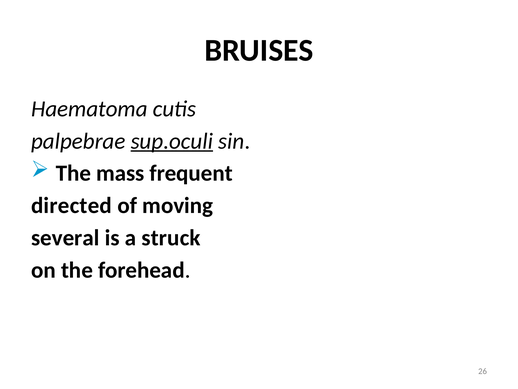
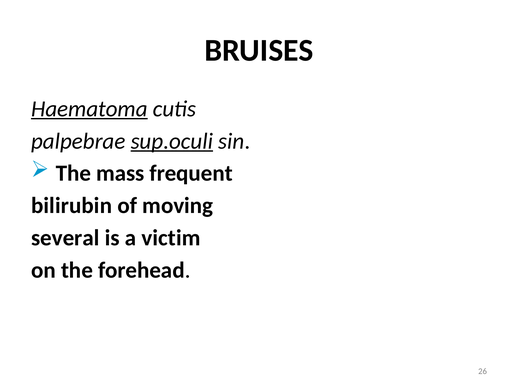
Haematoma underline: none -> present (89, 109)
directed: directed -> bilirubin (72, 205)
struck: struck -> victim (171, 238)
